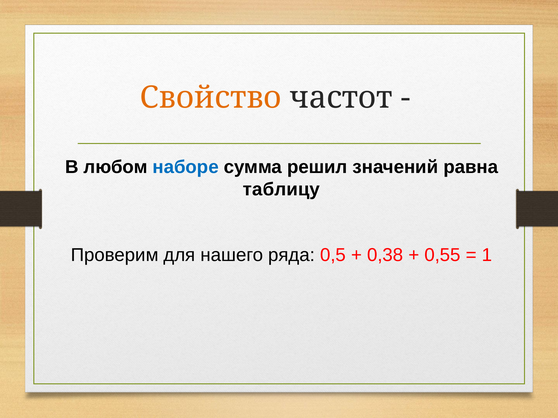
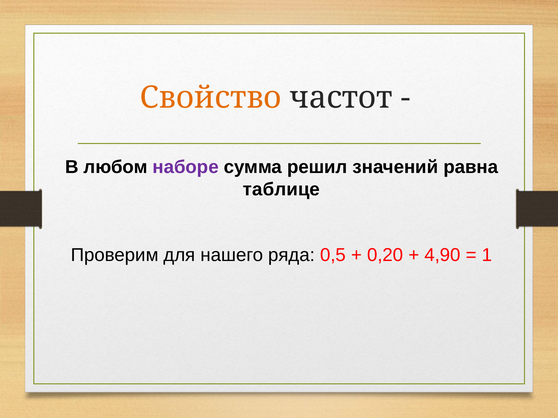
наборе colour: blue -> purple (186, 167)
таблицу: таблицу -> таблице (281, 190)
0,38: 0,38 -> 0,20 (385, 255)
0,55: 0,55 -> 4,90 (443, 255)
